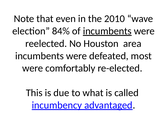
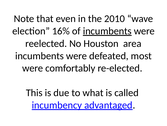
84%: 84% -> 16% (61, 31)
